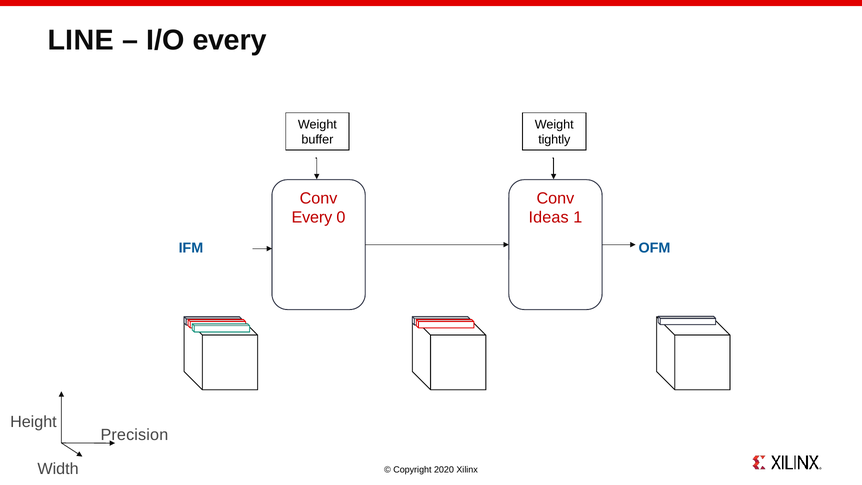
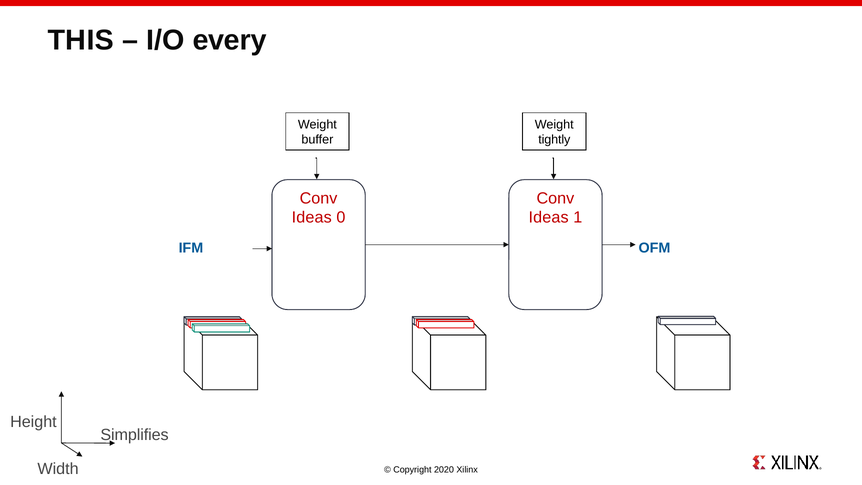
LINE: LINE -> THIS (81, 40)
Every: Every -> Ideas (312, 218)
Precision: Precision -> Simplifies (135, 435)
